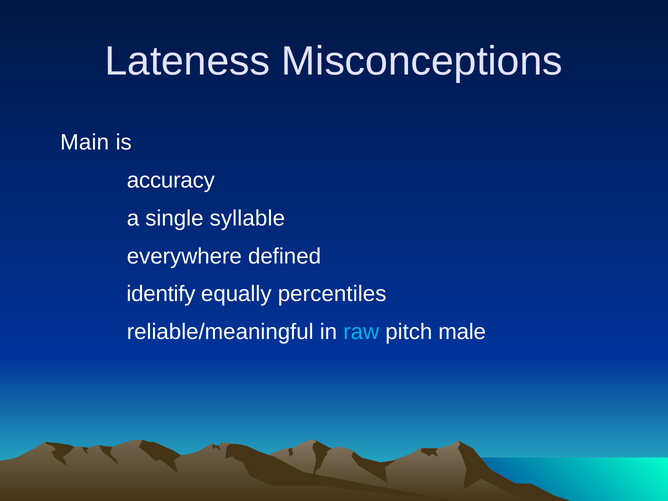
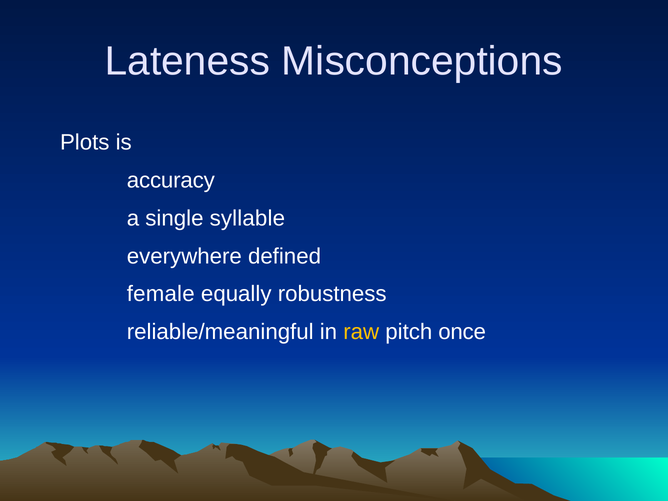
Main: Main -> Plots (85, 143)
identify: identify -> female (161, 294)
percentiles: percentiles -> robustness (332, 294)
raw colour: light blue -> yellow (361, 332)
male: male -> once (462, 332)
